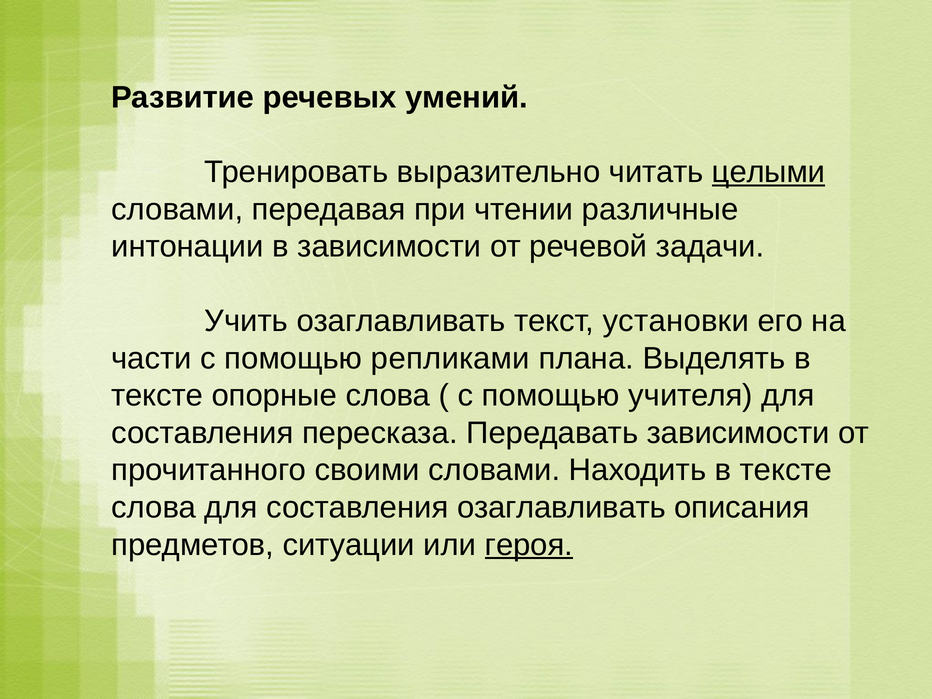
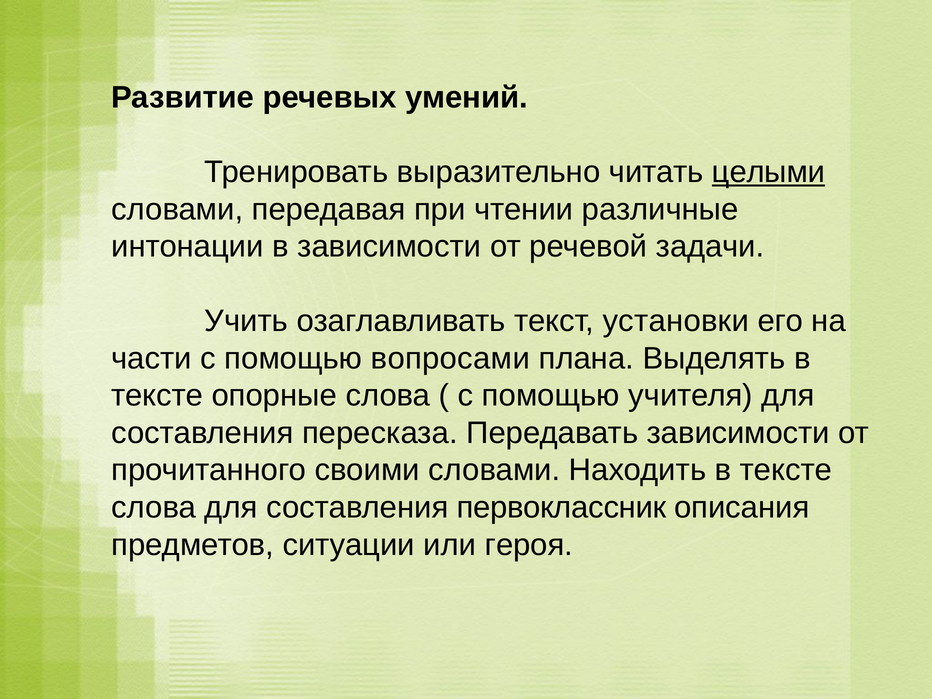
репликами: репликами -> вопросами (450, 358)
составления озаглавливать: озаглавливать -> первоклассник (561, 508)
героя underline: present -> none (529, 545)
